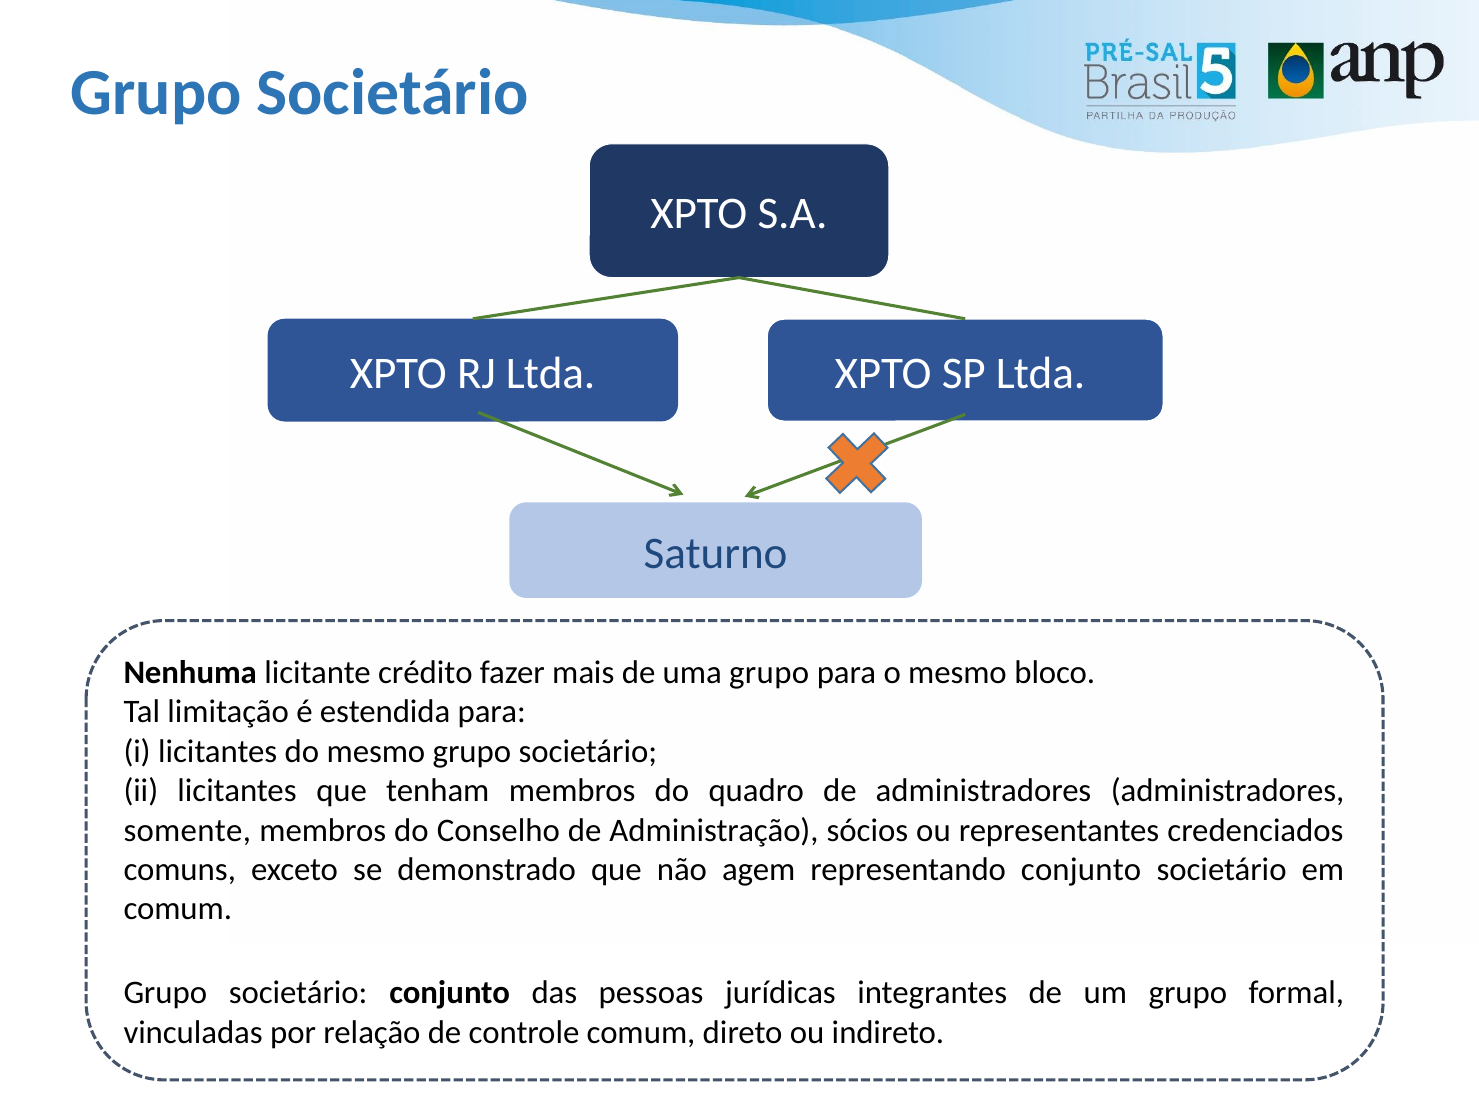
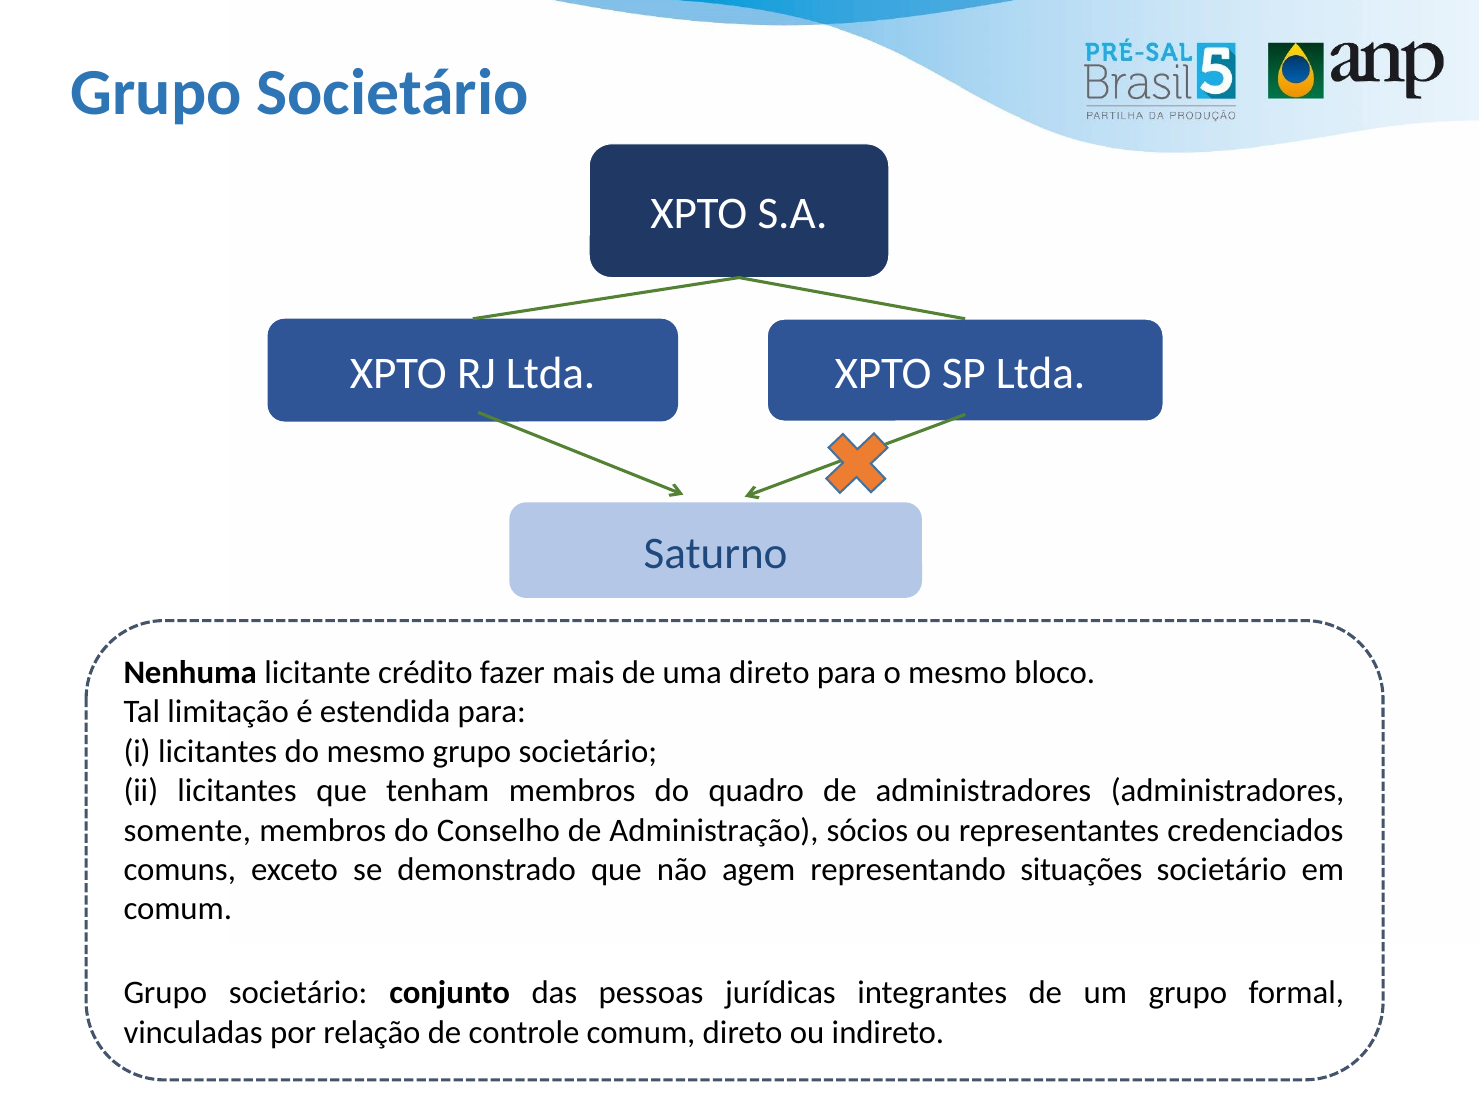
uma grupo: grupo -> direto (769, 673)
representando conjunto: conjunto -> situações (1081, 870)
